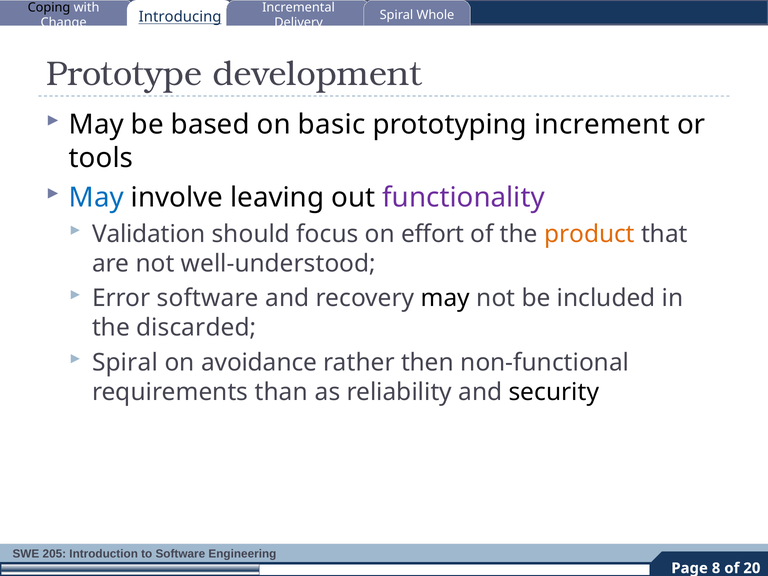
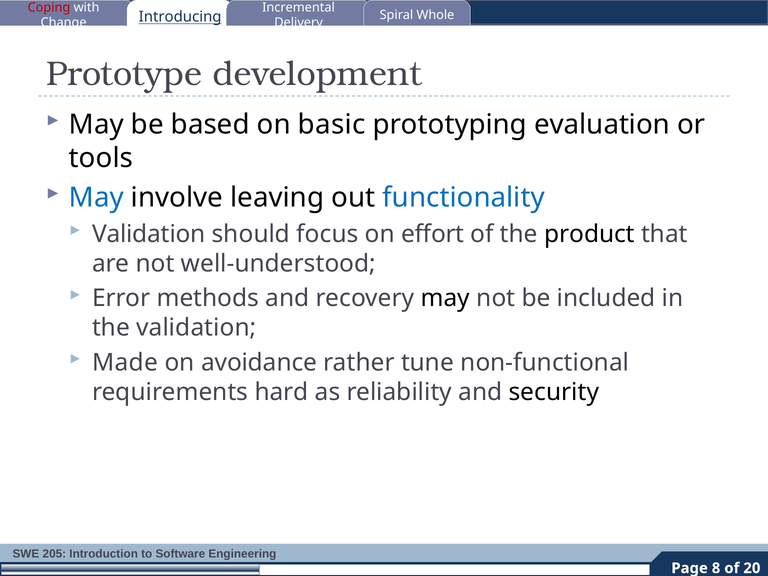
Coping colour: black -> red (49, 7)
increment: increment -> evaluation (602, 125)
functionality colour: purple -> blue (464, 198)
product colour: orange -> black (589, 234)
Error software: software -> methods (208, 298)
the discarded: discarded -> validation (196, 328)
Spiral: Spiral -> Made (125, 363)
then: then -> tune (427, 363)
than: than -> hard (281, 392)
